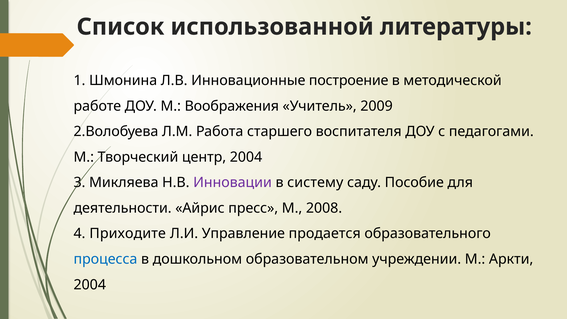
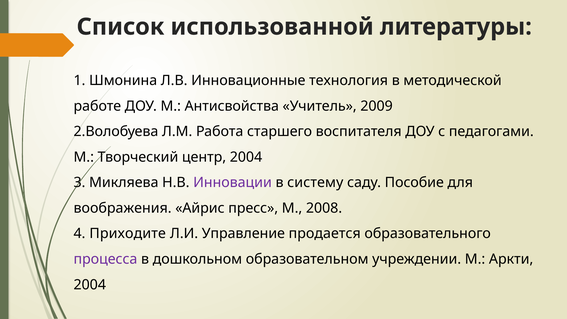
построение: построение -> технология (349, 81)
Воображения: Воображения -> Антисвойства (232, 106)
деятельности: деятельности -> воображения (123, 208)
процесса colour: blue -> purple (105, 259)
